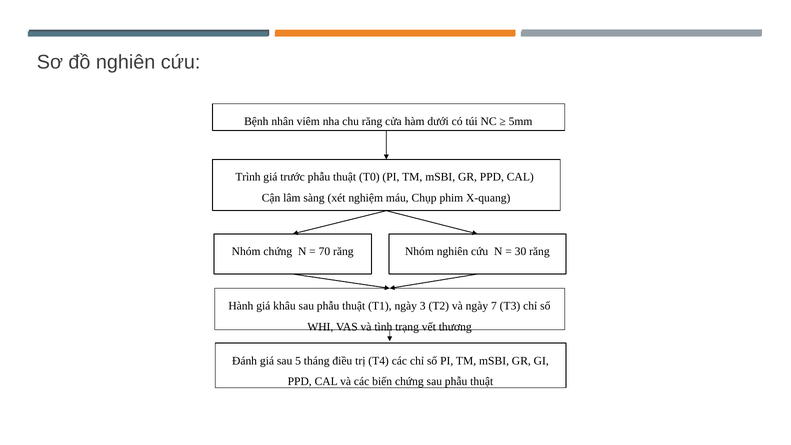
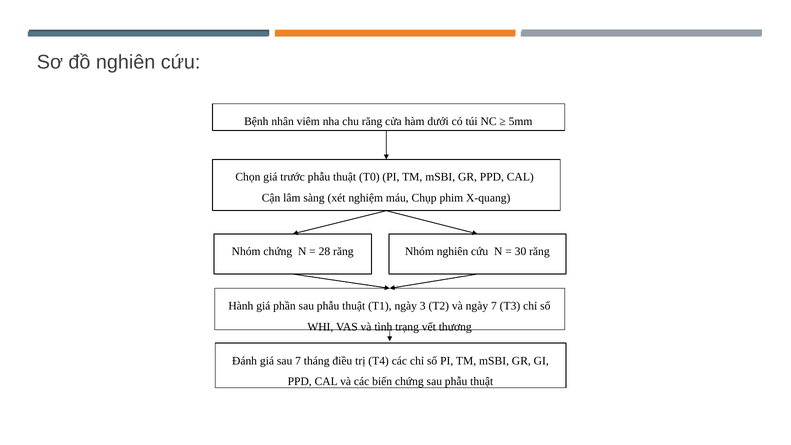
Trình: Trình -> Chọn (248, 177)
70: 70 -> 28 (324, 251)
khâu: khâu -> phần (284, 306)
sau 5: 5 -> 7 (298, 361)
